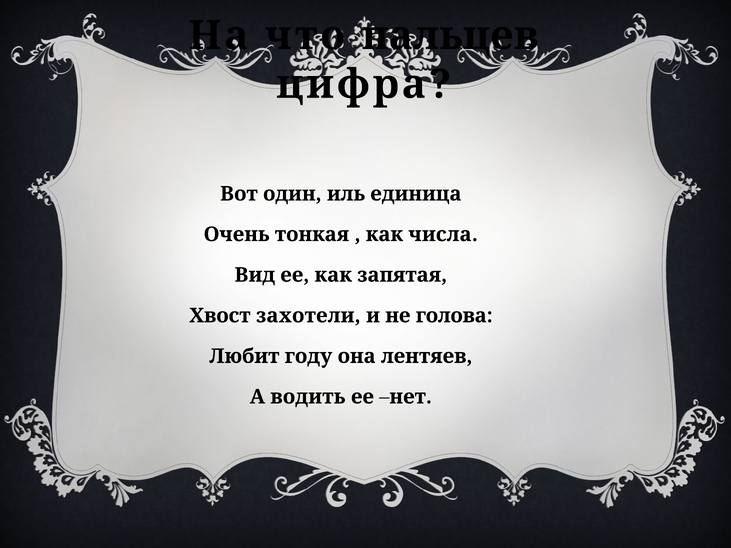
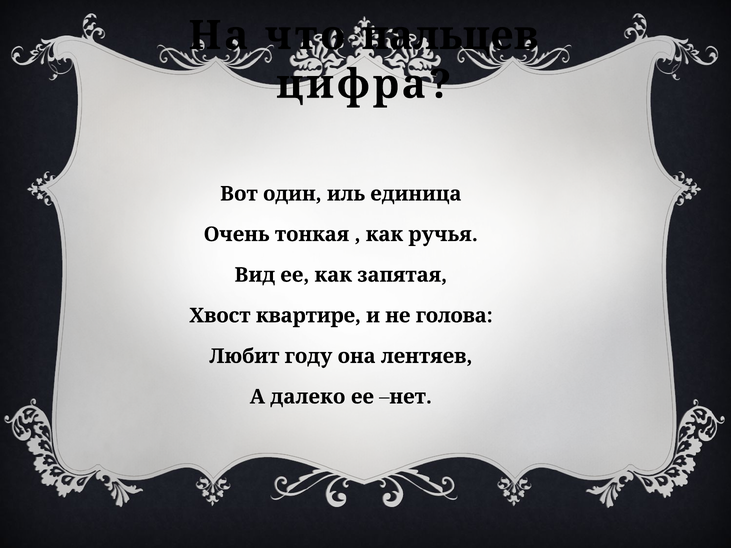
числа: числа -> ручья (443, 235)
захотели: захотели -> квартире (308, 316)
водить: водить -> далеко (308, 397)
